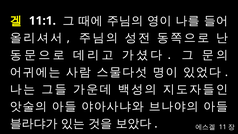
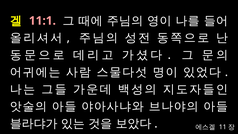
11:1 colour: white -> pink (42, 21)
